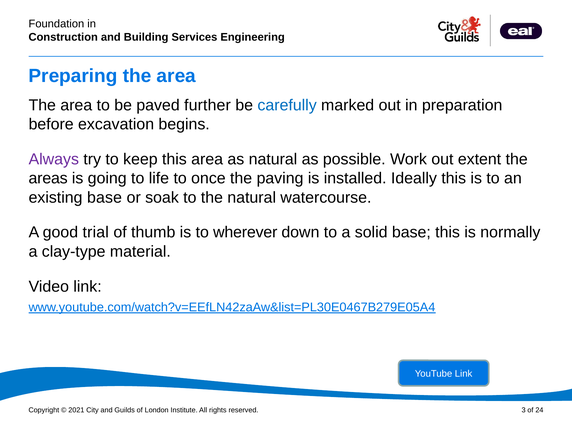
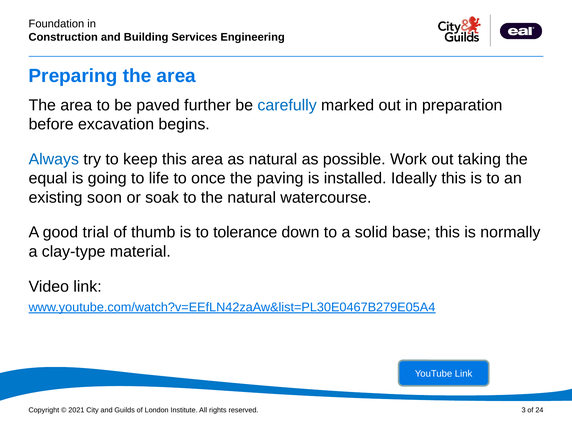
Always colour: purple -> blue (54, 159)
extent: extent -> taking (479, 159)
areas: areas -> equal (48, 178)
existing base: base -> soon (105, 197)
wherever: wherever -> tolerance (245, 232)
